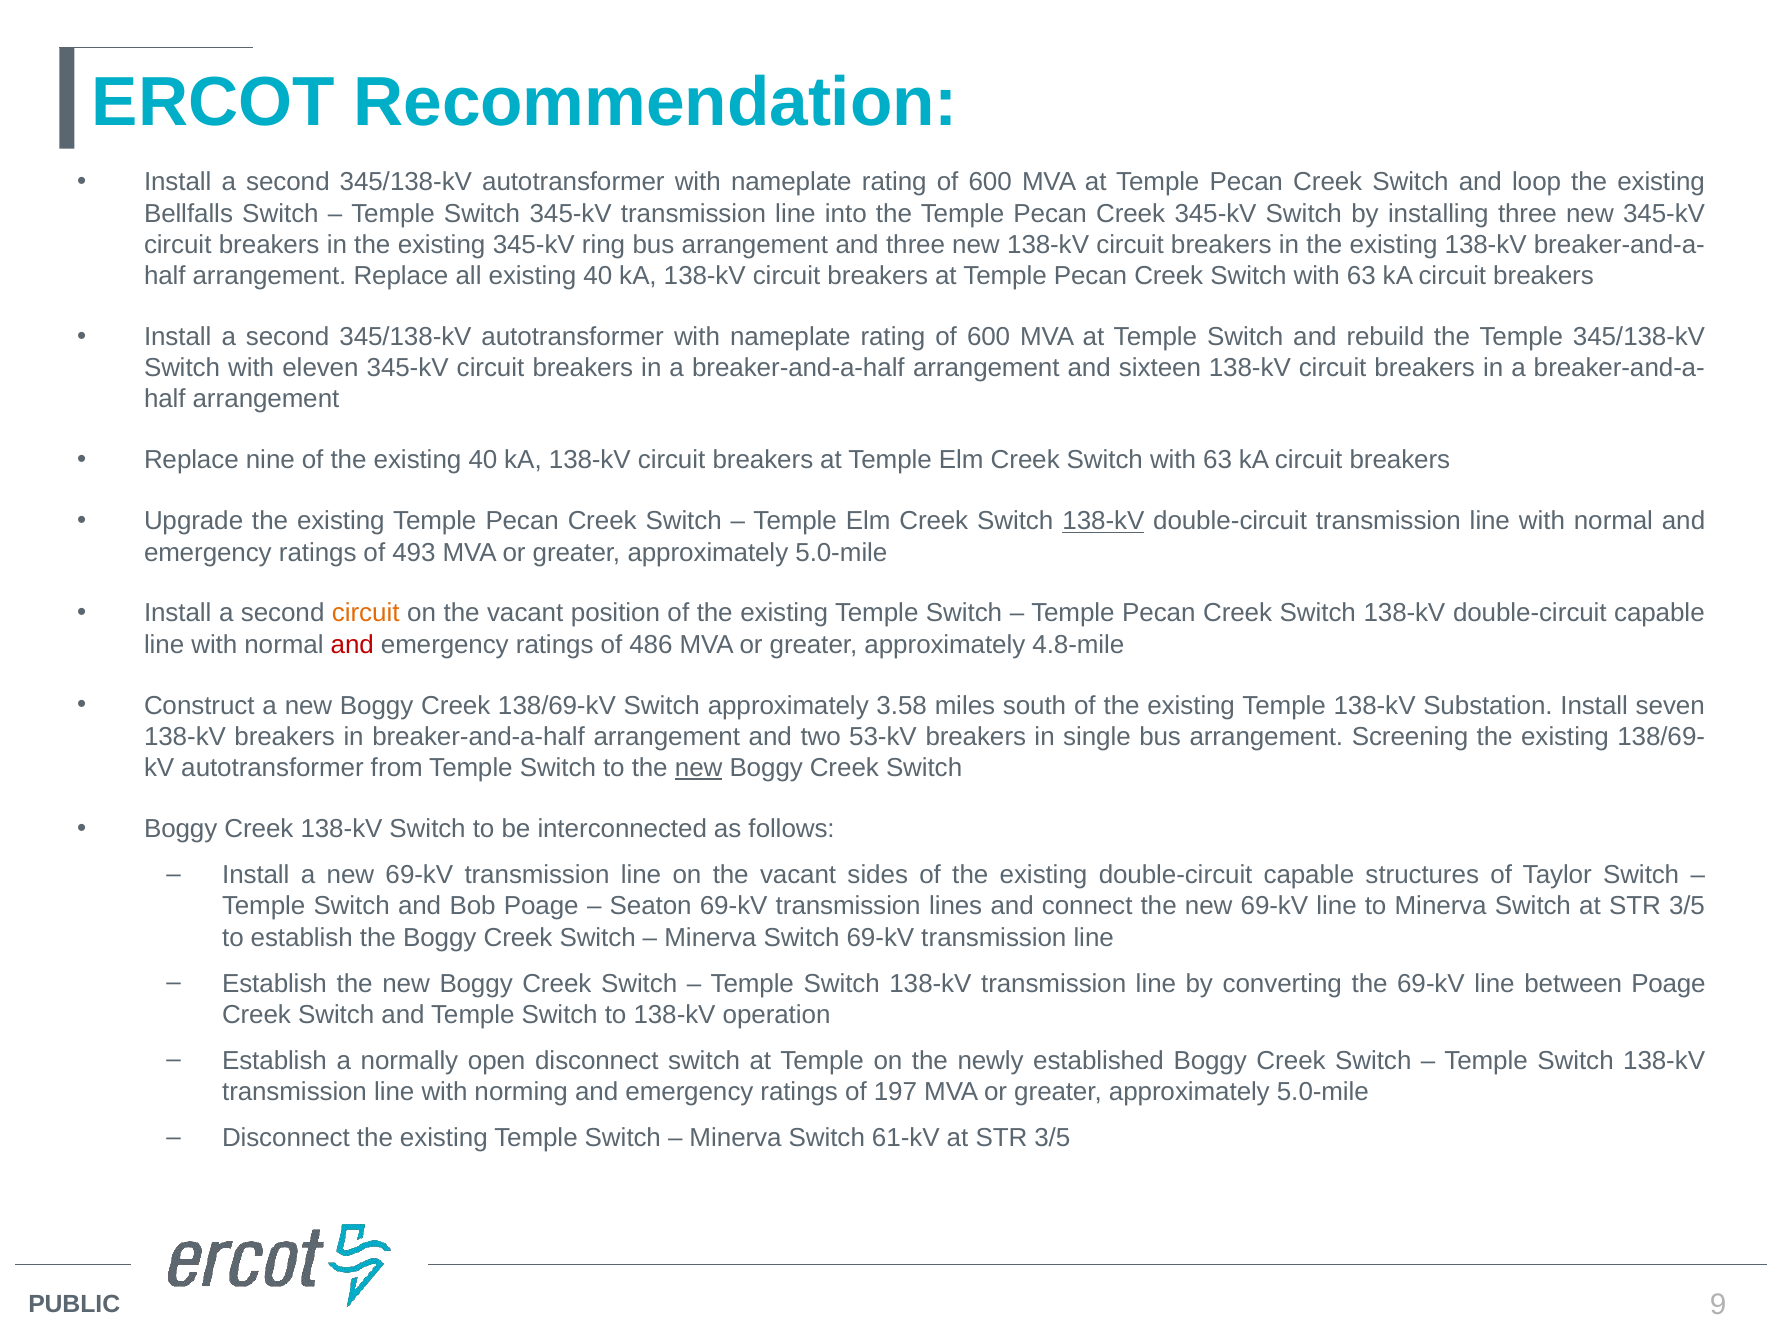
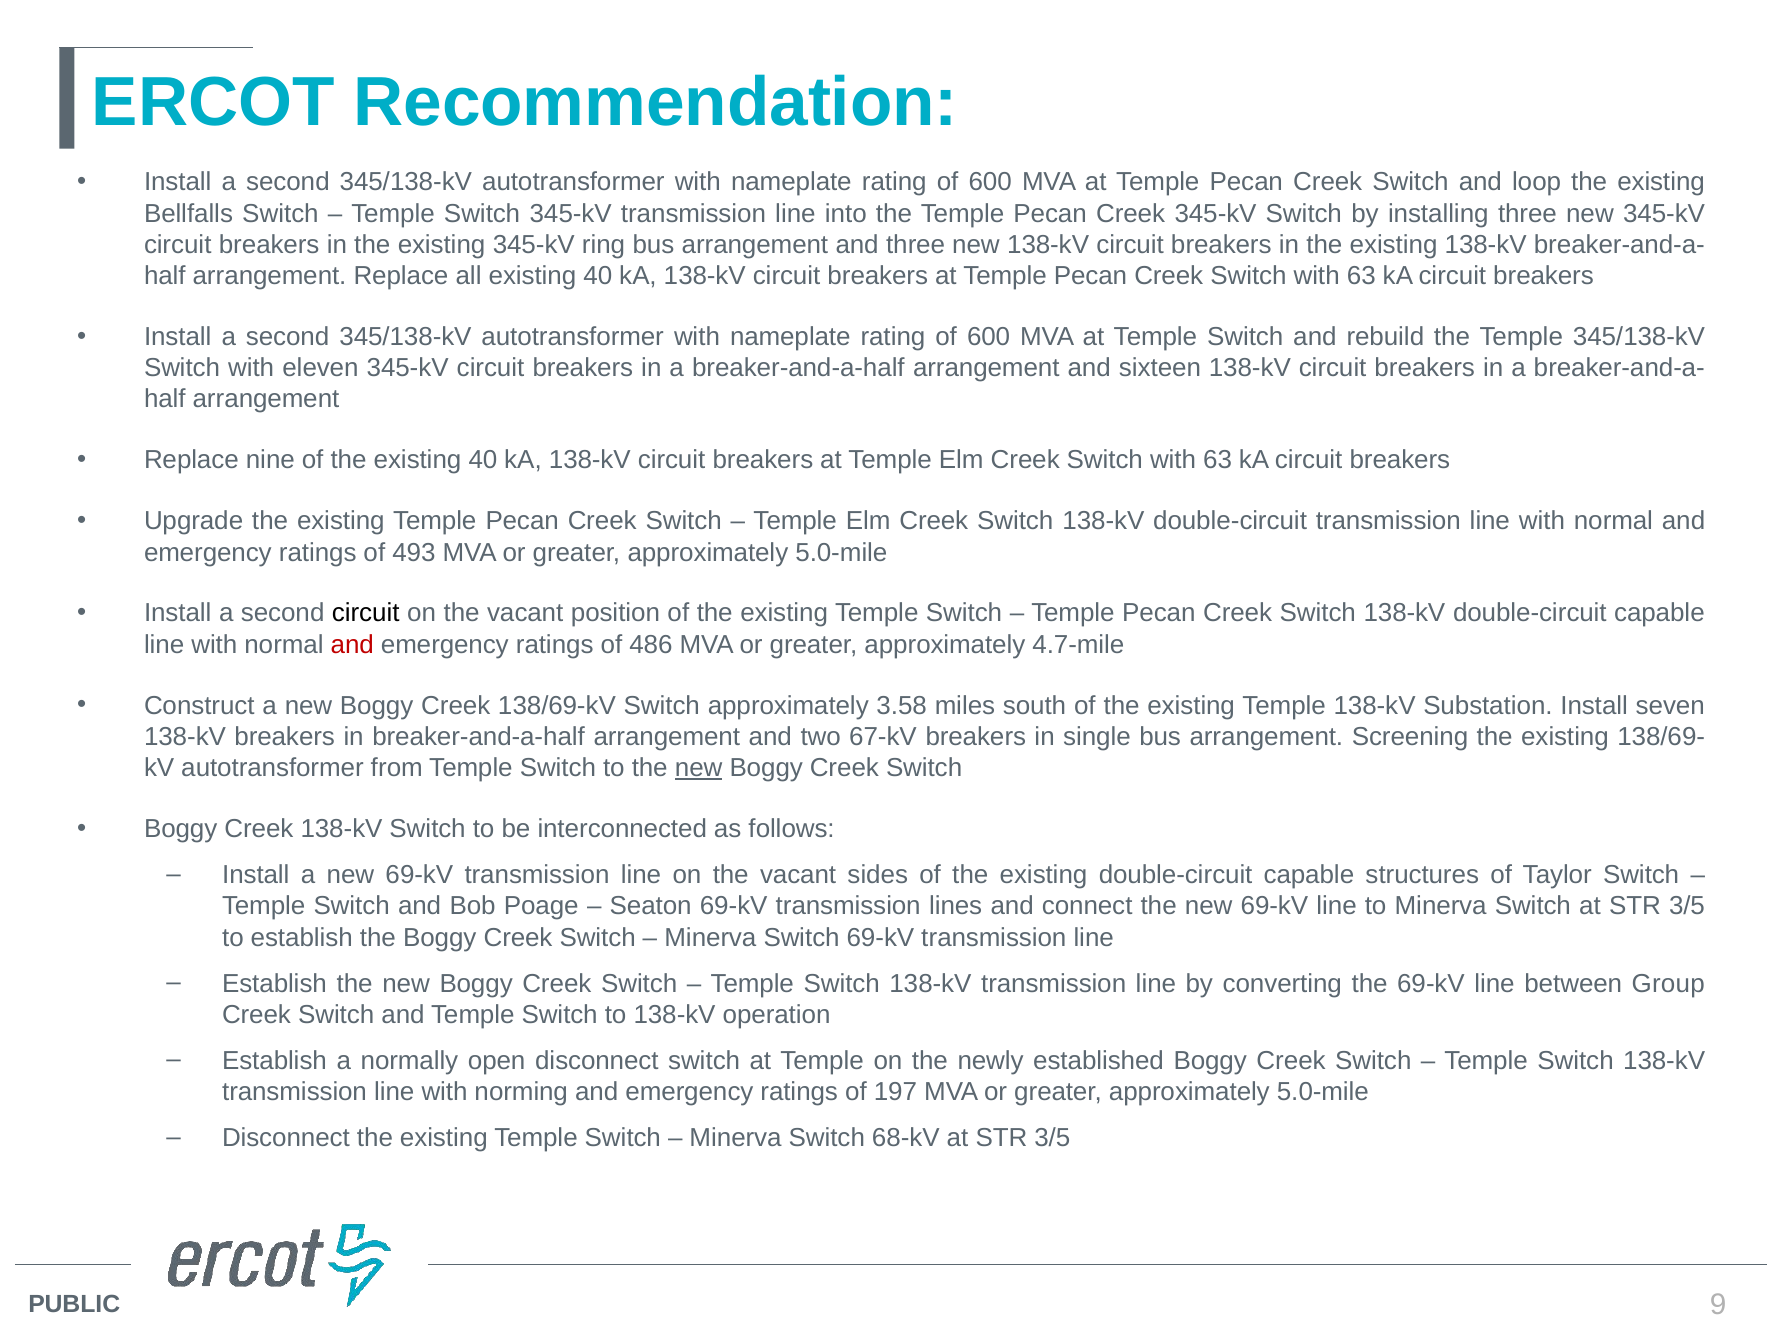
138-kV underline: present -> none (1103, 521)
circuit colour: orange -> black (366, 613)
4.8-mile: 4.8-mile -> 4.7-mile (1078, 644)
53-kV: 53-kV -> 67-kV (883, 737)
between Poage: Poage -> Group (1668, 983)
61-kV: 61-kV -> 68-kV (906, 1138)
